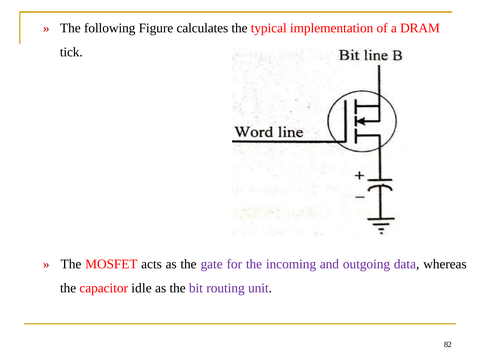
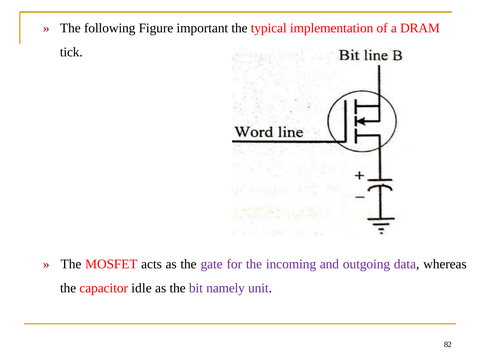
calculates: calculates -> important (202, 28)
routing: routing -> namely (226, 288)
